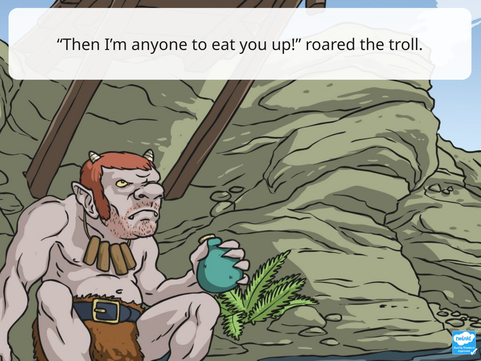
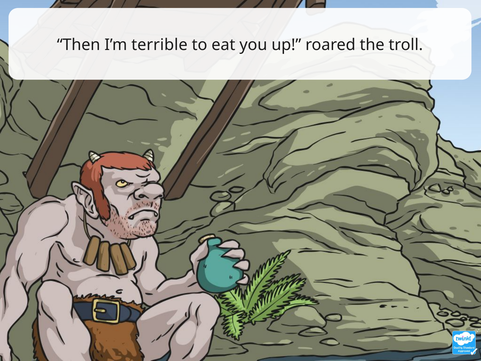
anyone: anyone -> terrible (159, 45)
